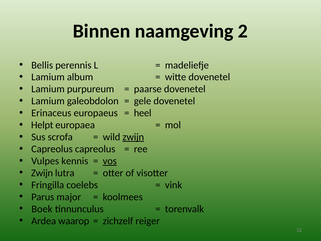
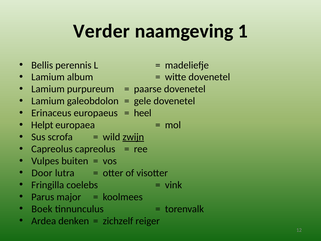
Binnen: Binnen -> Verder (102, 31)
2: 2 -> 1 (243, 31)
kennis: kennis -> buiten (75, 161)
vos underline: present -> none (110, 161)
Zwijn: Zwijn -> Door (42, 173)
waarop: waarop -> denken (74, 221)
